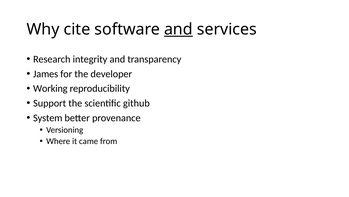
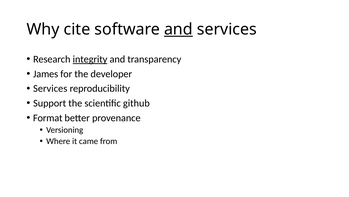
integrity underline: none -> present (90, 59)
Working: Working -> Services (50, 88)
System: System -> Format (48, 118)
